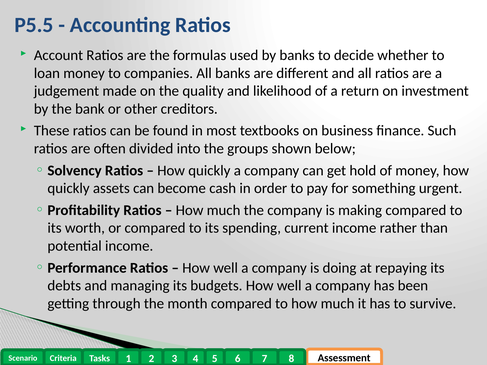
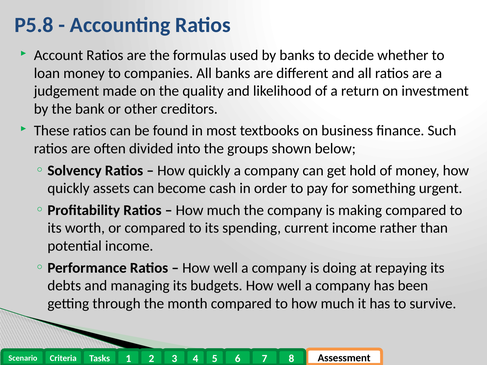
P5.5: P5.5 -> P5.8 (34, 25)
